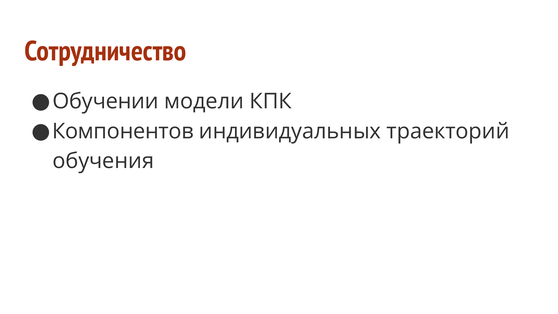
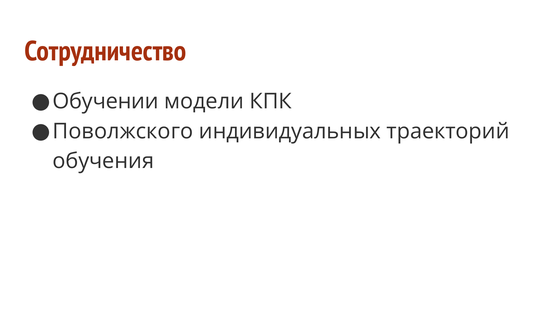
Компонентов: Компонентов -> Поволжского (123, 131)
